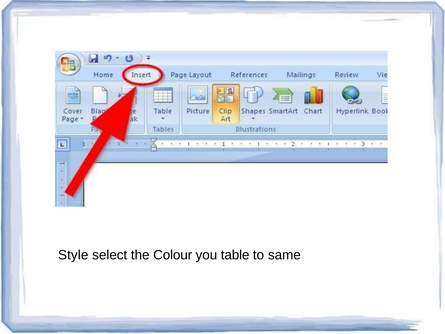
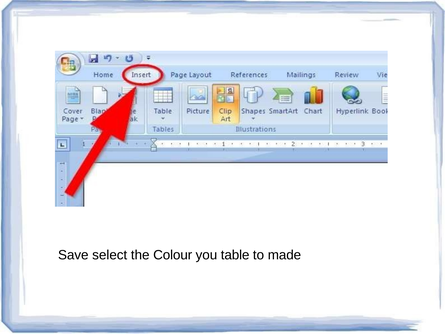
Style: Style -> Save (73, 255)
same: same -> made (284, 255)
